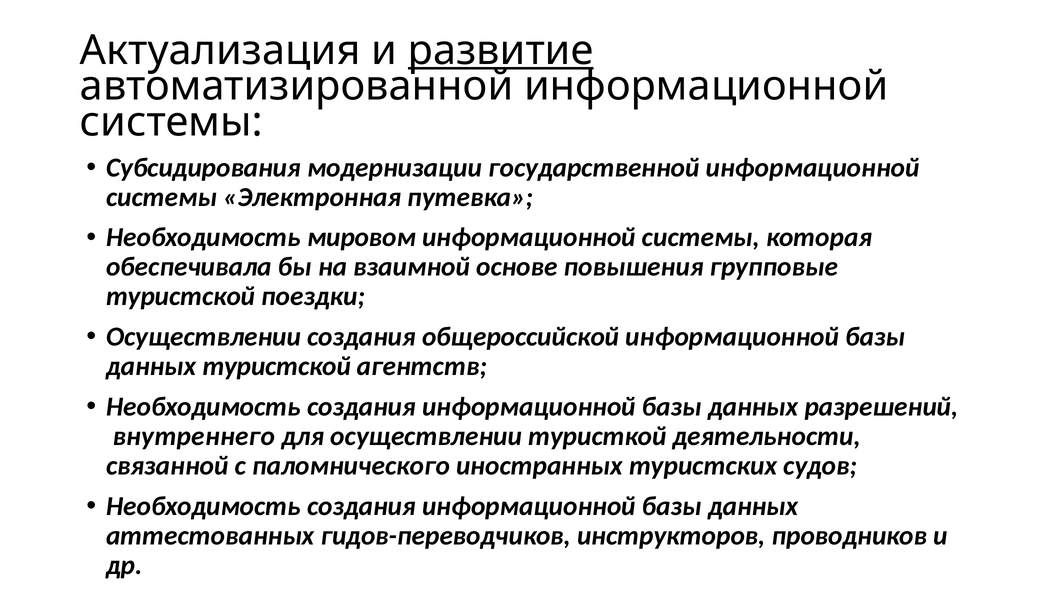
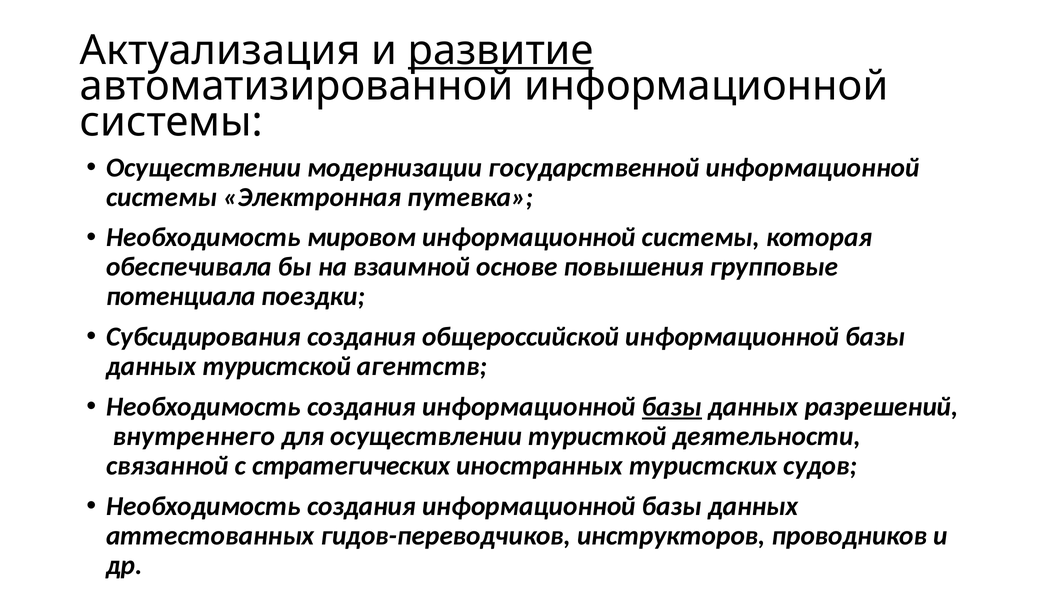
Субсидирования: Субсидирования -> Осуществлении (204, 168)
туристской: туристской -> потенциала (181, 296)
Осуществлении: Осуществлении -> Субсидирования (204, 337)
базы underline: none -> present (672, 407)
паломнического: паломнического -> стратегических (351, 466)
